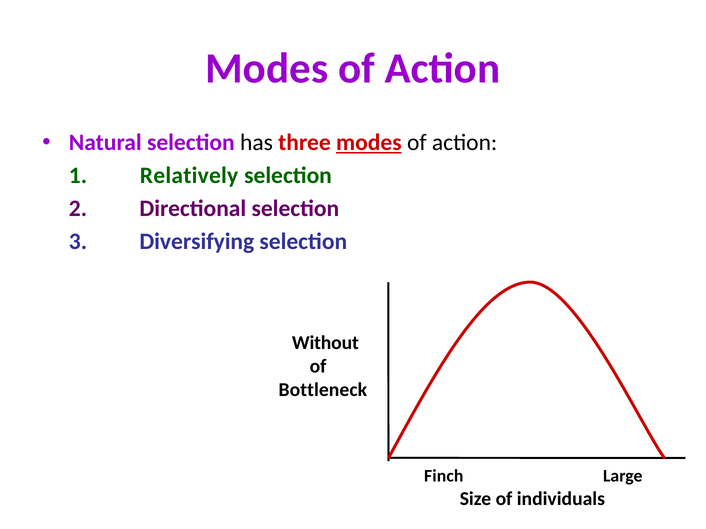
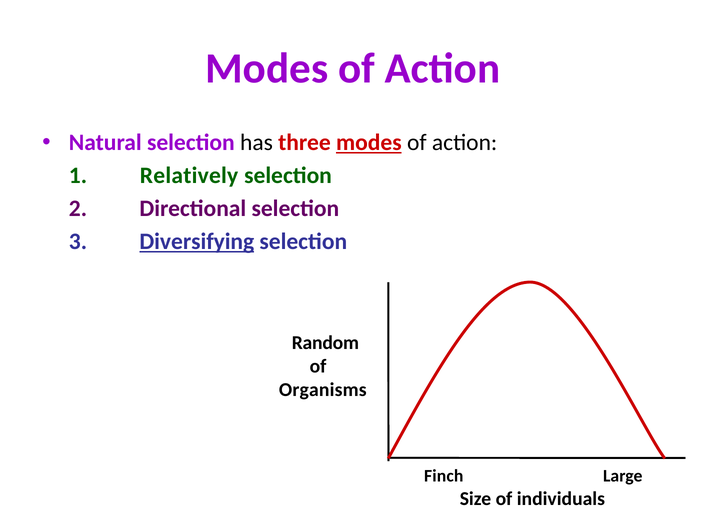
Diversifying underline: none -> present (197, 242)
Without: Without -> Random (325, 343)
Bottleneck: Bottleneck -> Organisms (323, 390)
